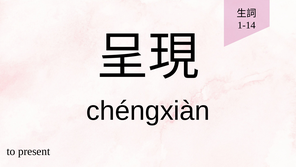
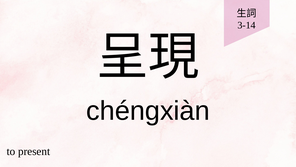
1-14: 1-14 -> 3-14 (246, 25)
